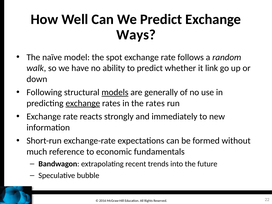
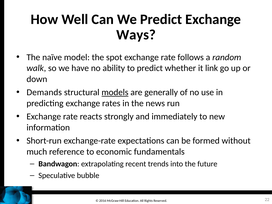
Following: Following -> Demands (44, 92)
exchange underline: present -> none (83, 103)
the rates: rates -> news (155, 103)
